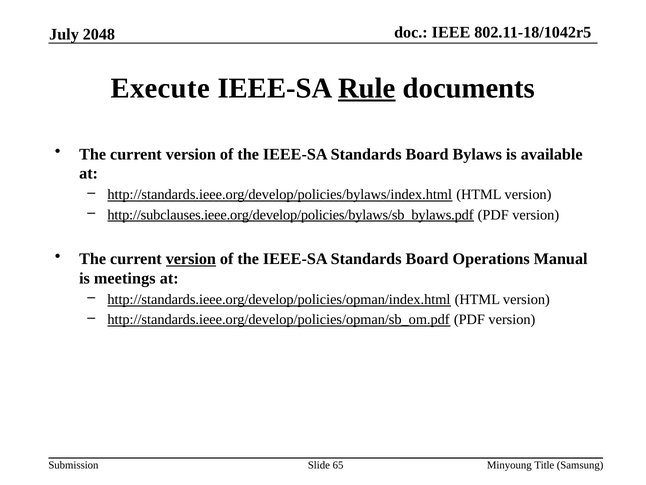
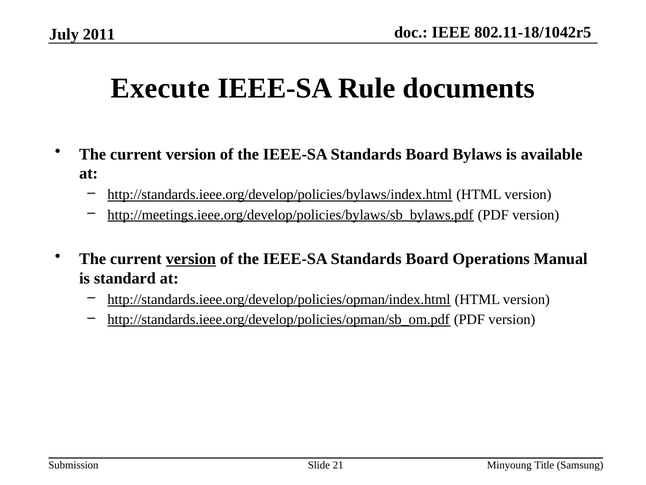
2048: 2048 -> 2011 (99, 34)
Rule underline: present -> none (367, 88)
http://subclauses.ieee.org/develop/policies/bylaws/sb_bylaws.pdf: http://subclauses.ieee.org/develop/policies/bylaws/sb_bylaws.pdf -> http://meetings.ieee.org/develop/policies/bylaws/sb_bylaws.pdf (290, 215)
meetings: meetings -> standard (125, 278)
65: 65 -> 21 (338, 465)
